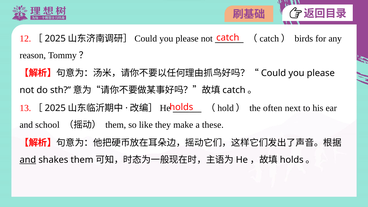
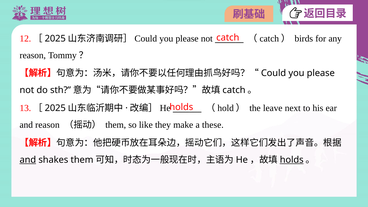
often: often -> leave (273, 108)
and school: school -> reason (47, 125)
holds underline: none -> present (292, 160)
